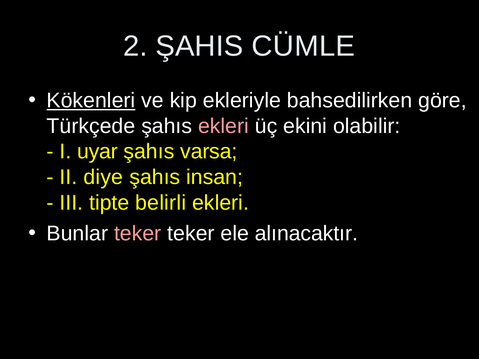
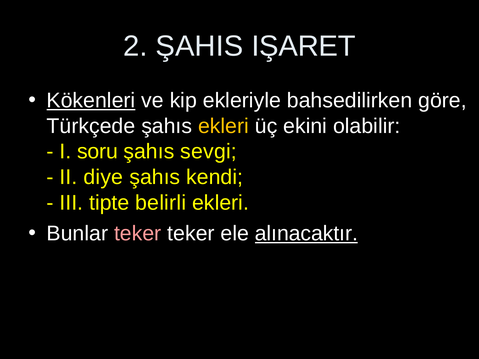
CÜMLE: CÜMLE -> IŞARET (304, 46)
ekleri colour: pink -> yellow (224, 126)
uyar: uyar -> soru (98, 152)
varsa: varsa -> sevgi (209, 152)
insan: insan -> kendi (215, 177)
alınacaktır underline: none -> present (306, 234)
